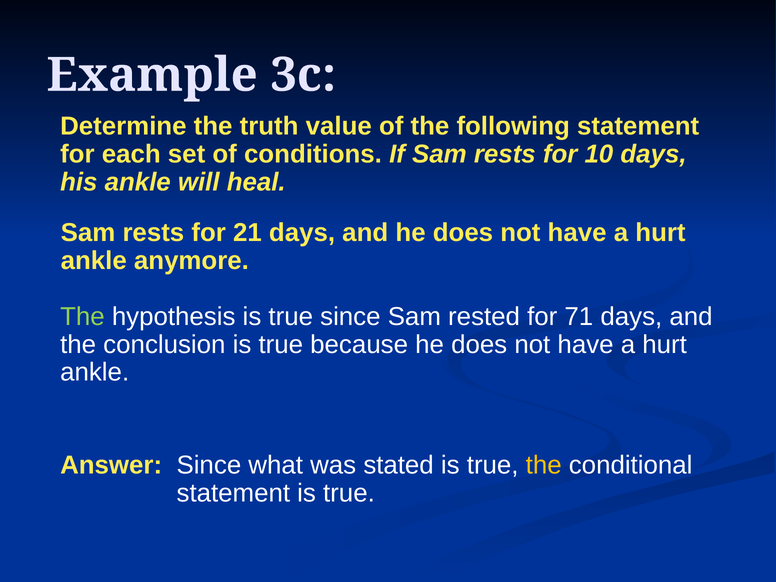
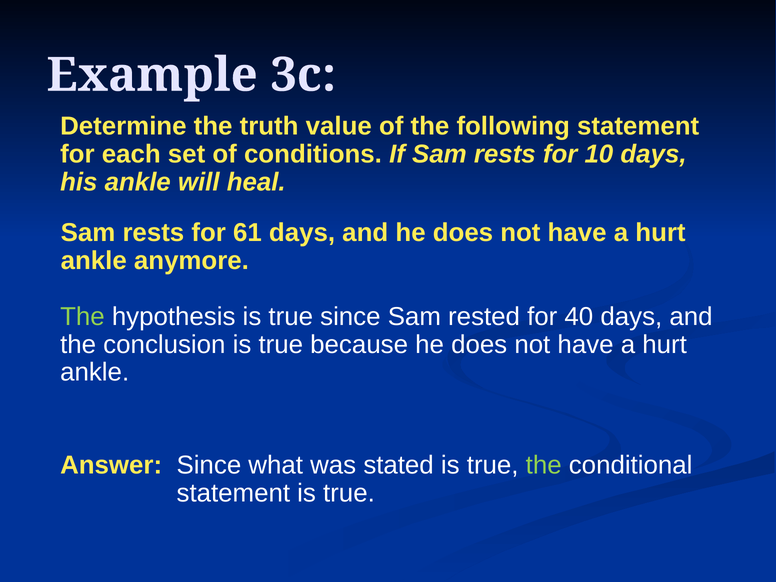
21: 21 -> 61 (247, 233)
71: 71 -> 40 (579, 317)
the colour: yellow -> light green (544, 465)
